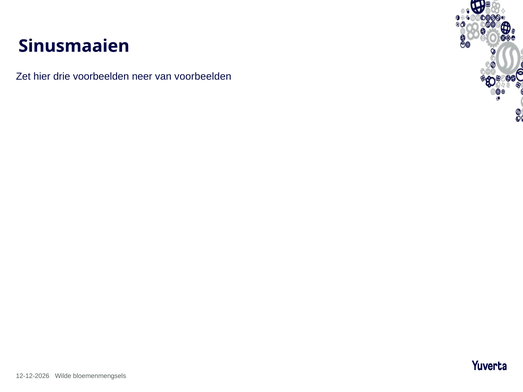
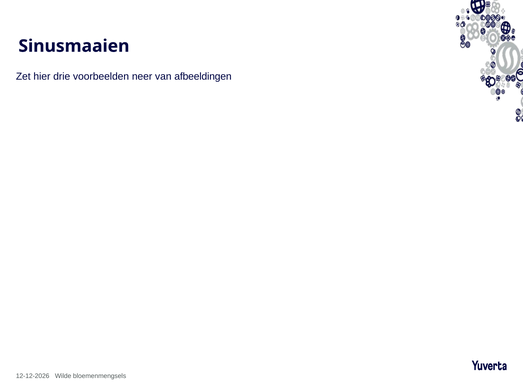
van voorbeelden: voorbeelden -> afbeeldingen (203, 77)
